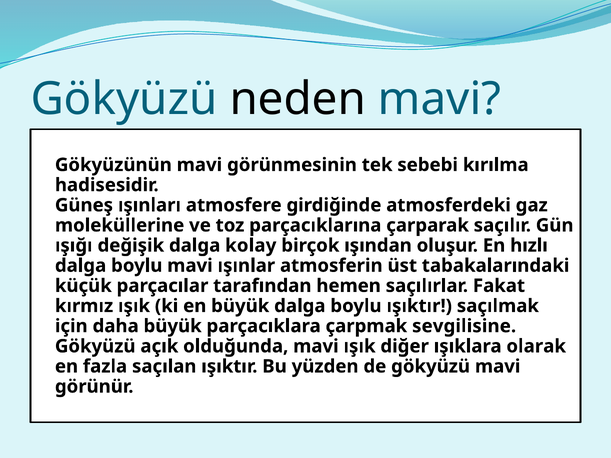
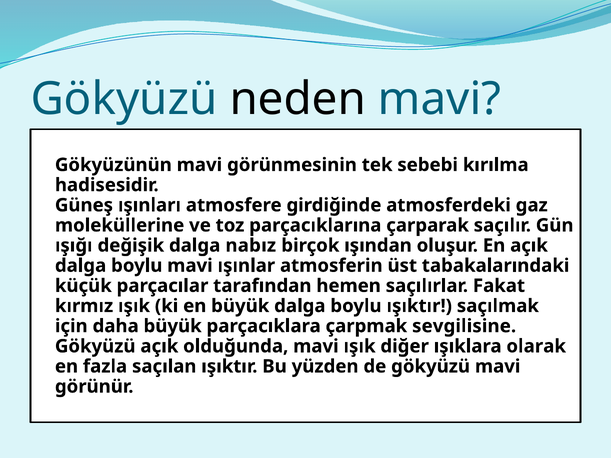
kolay: kolay -> nabız (251, 246)
En hızlı: hızlı -> açık (529, 246)
